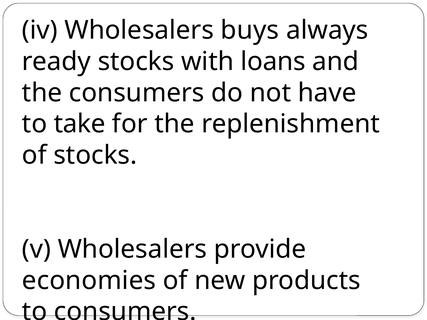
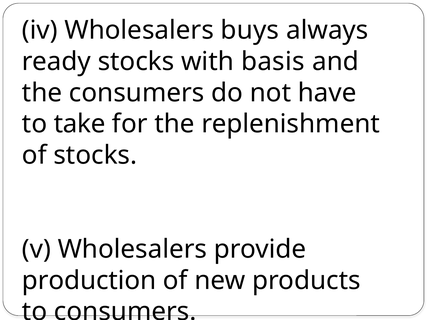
loans: loans -> basis (273, 62)
economies: economies -> production (89, 281)
